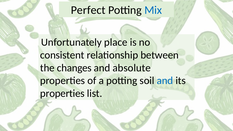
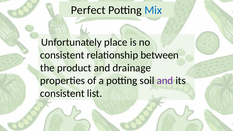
changes: changes -> product (74, 68)
absolute: absolute -> drainage (132, 68)
and colour: blue -> purple (165, 81)
properties: properties -> consistent (62, 93)
